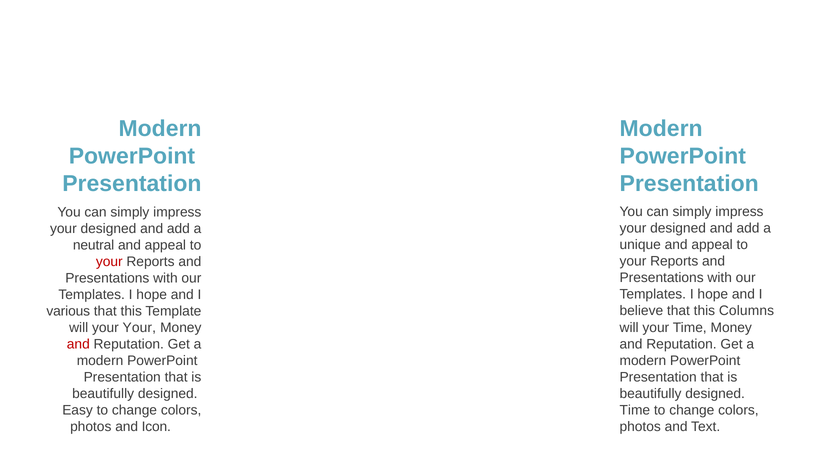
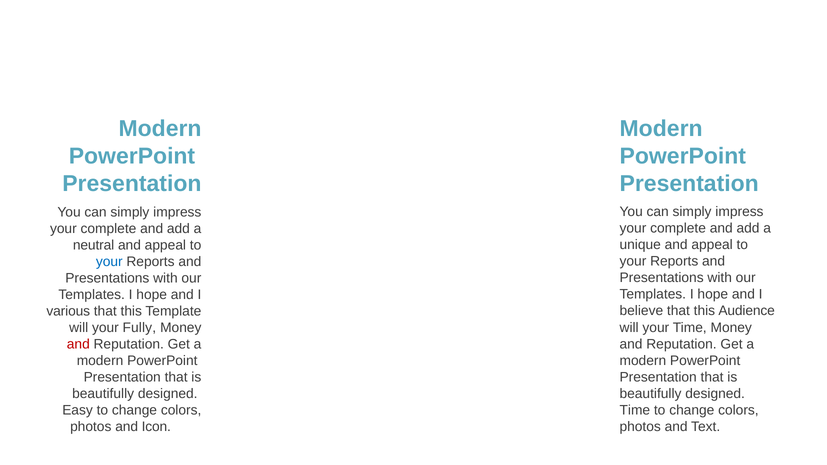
designed: designed -> complete (678, 228)
designed: designed -> complete (108, 229)
your colour: red -> blue (109, 262)
Columns: Columns -> Audience (747, 311)
your Your: Your -> Fully (139, 328)
